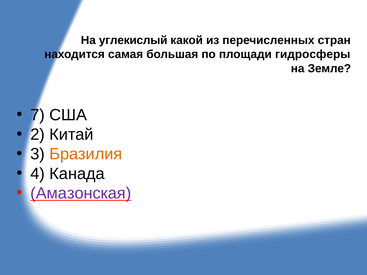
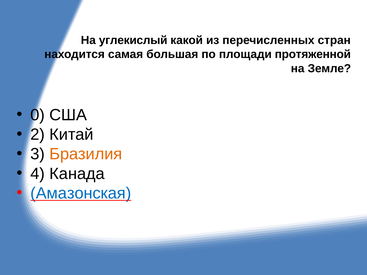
гидросферы: гидросферы -> протяженной (313, 54)
7: 7 -> 0 (38, 115)
Амазонская colour: purple -> blue (81, 193)
